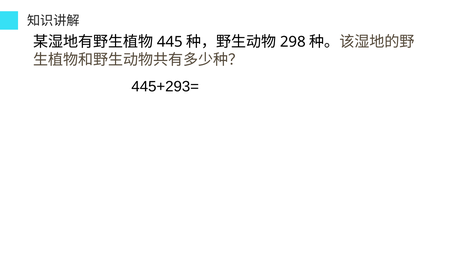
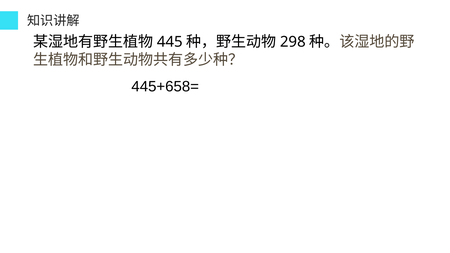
445+293=: 445+293= -> 445+658= (165, 87)
